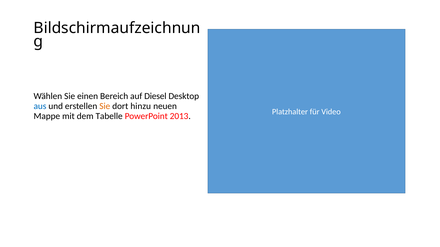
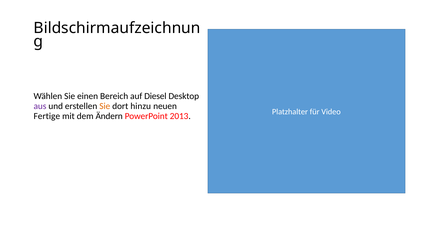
aus colour: blue -> purple (40, 106)
Mappe: Mappe -> Fertige (47, 116)
Tabelle: Tabelle -> Ändern (109, 116)
